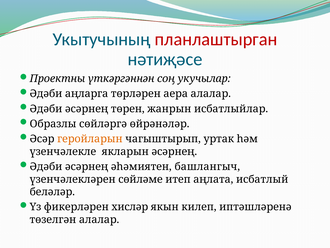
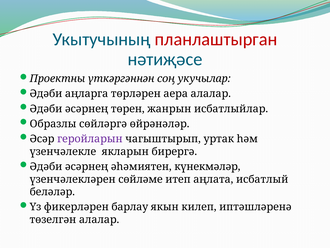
геройларын colour: orange -> purple (90, 139)
якларын әсәрнең: әсәрнең -> бирергә (174, 151)
башлангыч: башлангыч -> күнекмәләр (207, 166)
хисләр: хисләр -> барлау (130, 207)
